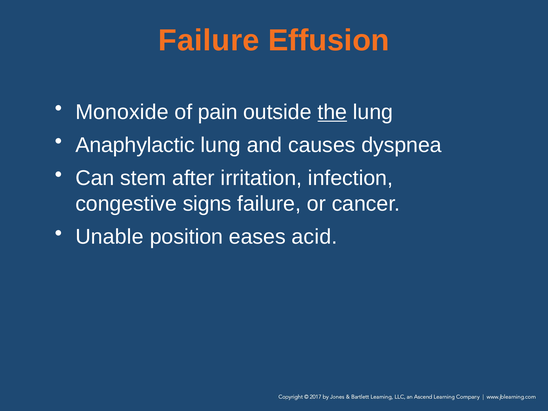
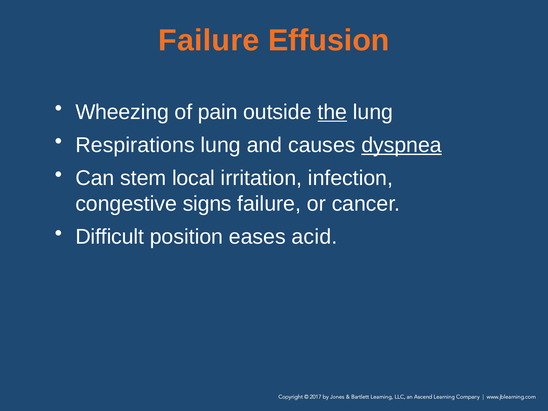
Monoxide: Monoxide -> Wheezing (122, 112)
Anaphylactic: Anaphylactic -> Respirations (135, 145)
dyspnea underline: none -> present (402, 145)
after: after -> local (194, 178)
Unable: Unable -> Difficult (110, 237)
